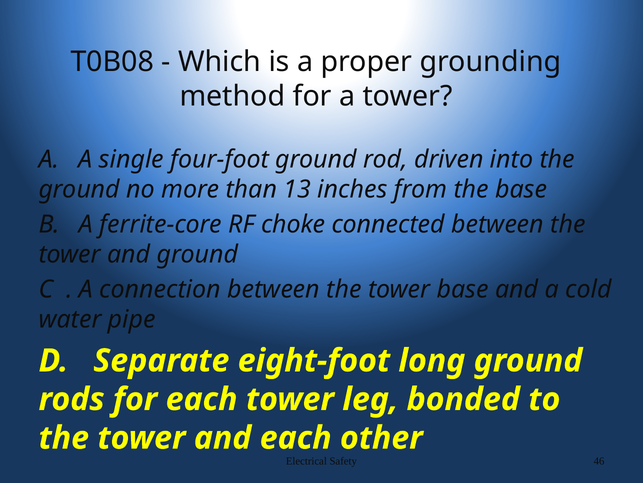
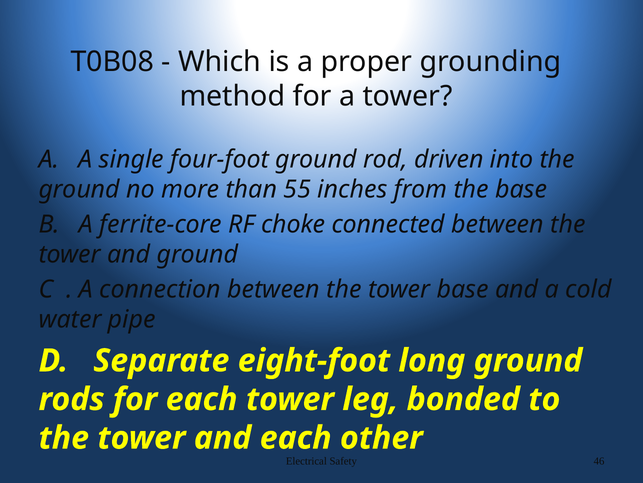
13: 13 -> 55 (297, 189)
